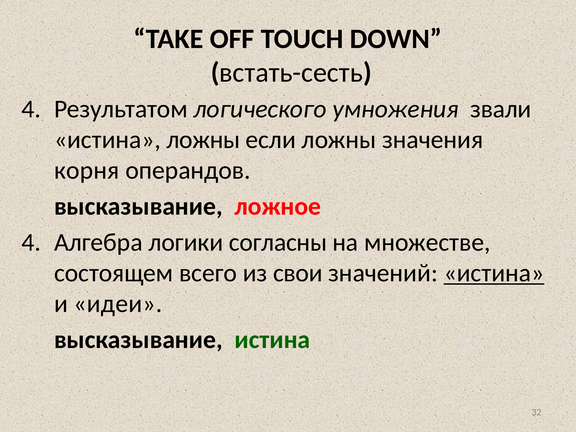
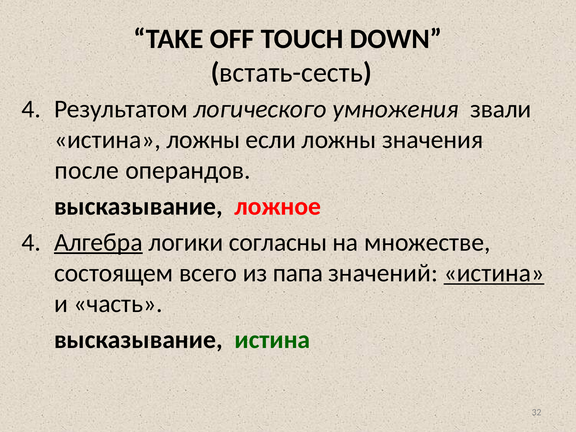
корня: корня -> после (87, 170)
Алгебра underline: none -> present (98, 242)
свои: свои -> папа (298, 273)
идеи: идеи -> часть (118, 304)
